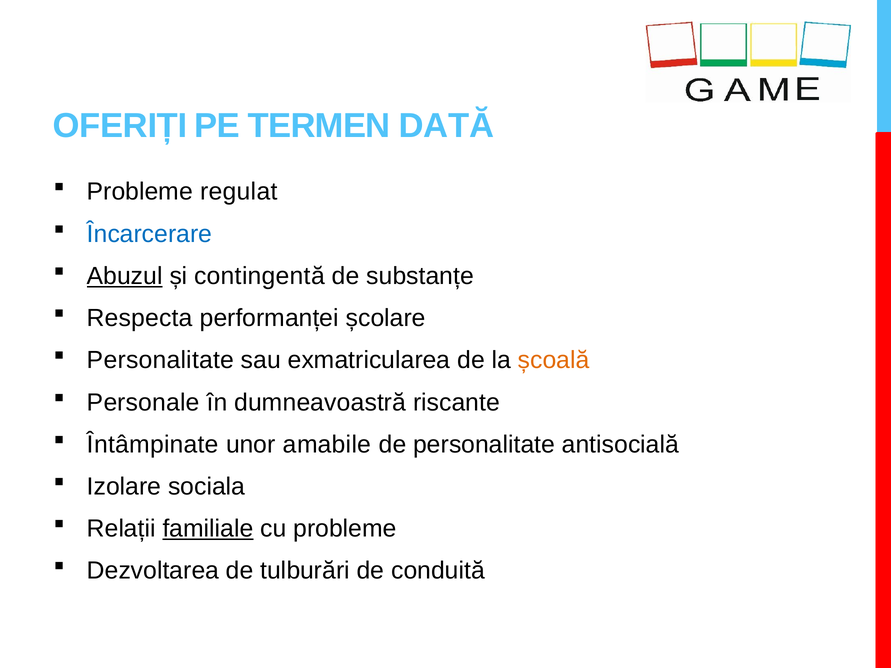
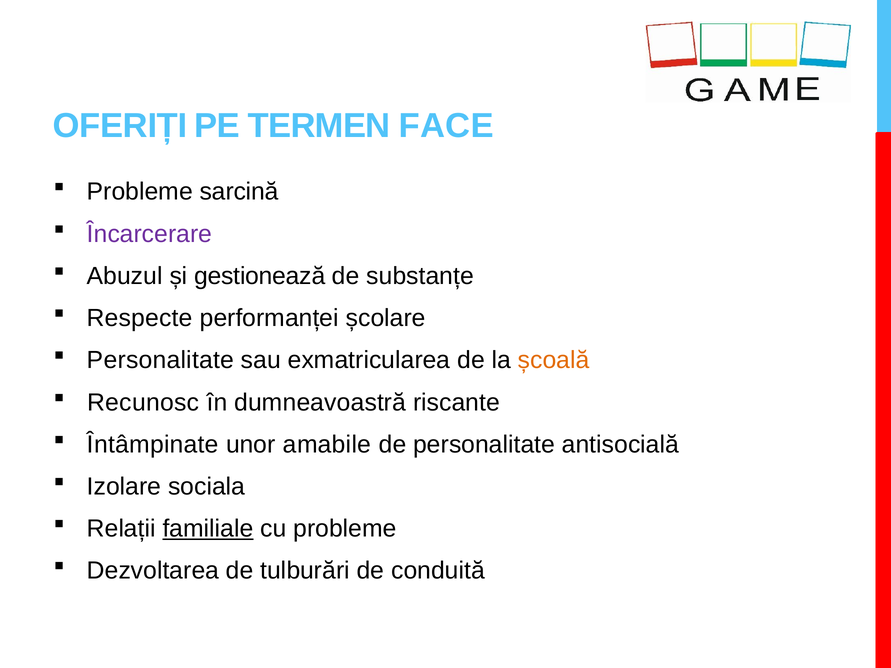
DATĂ: DATĂ -> FACE (446, 126)
regulat: regulat -> sarcină (239, 192)
Încarcerare colour: blue -> purple (149, 234)
Abuzul underline: present -> none (125, 276)
contingentă: contingentă -> gestionează (260, 276)
Respecta: Respecta -> Respecte (140, 318)
Personale: Personale -> Recunosc (143, 402)
